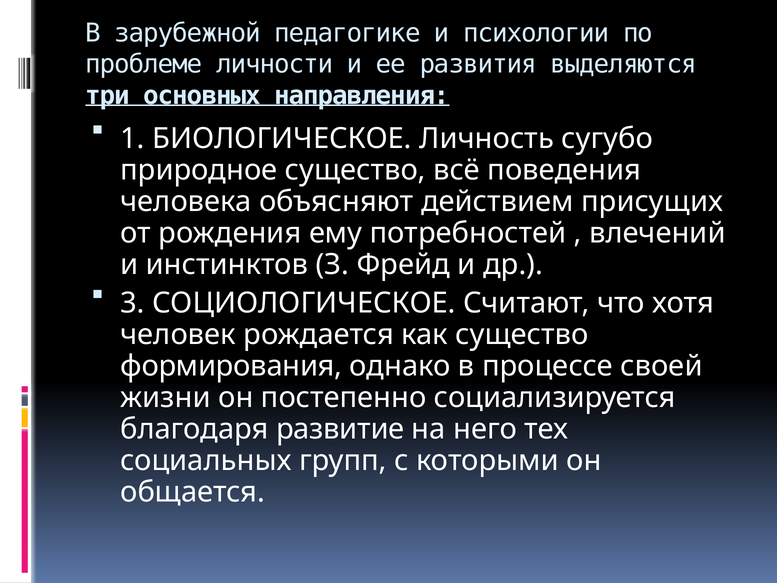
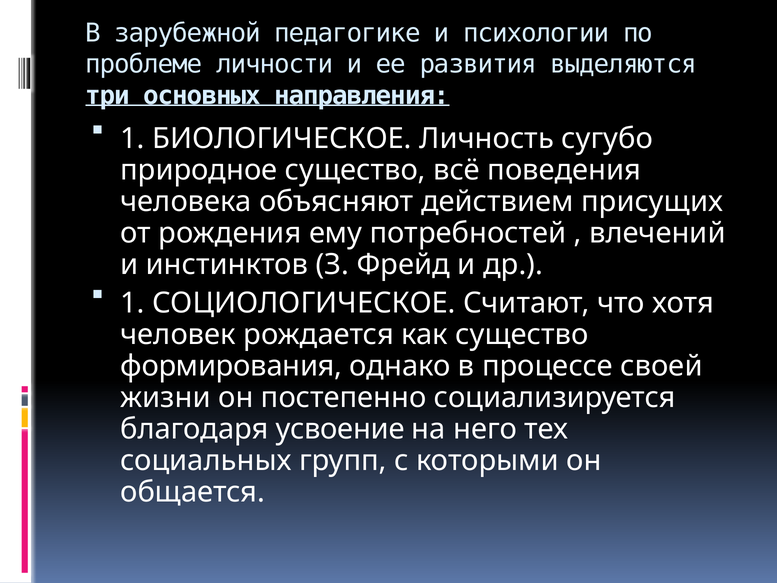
3: 3 -> 1 (133, 303)
развитие: развитие -> усвоение (340, 429)
